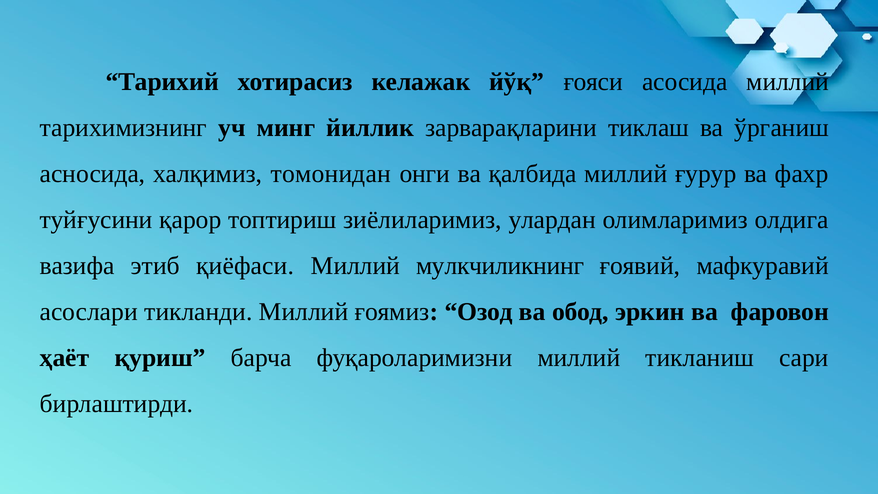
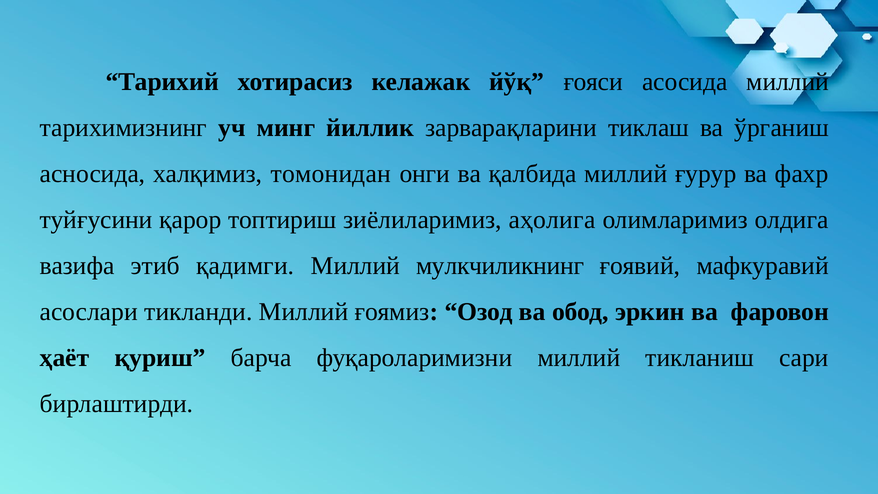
улардан: улардан -> аҳолига (552, 220)
қиёфаси: қиёфаси -> қадимги (245, 266)
